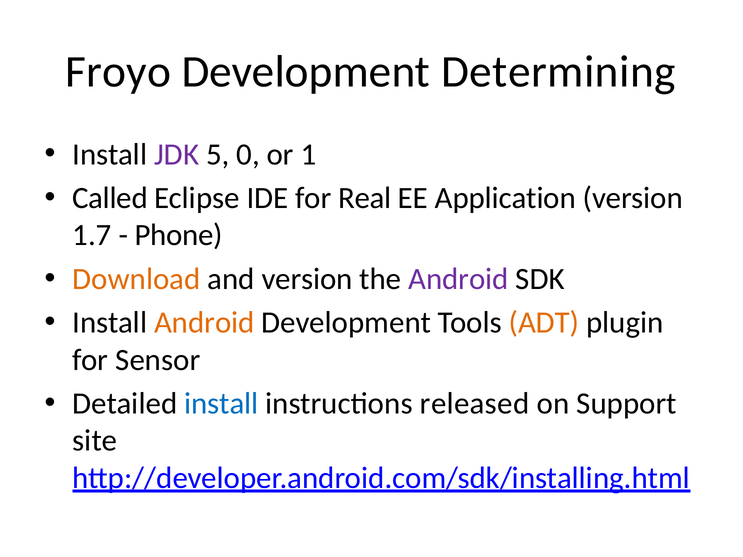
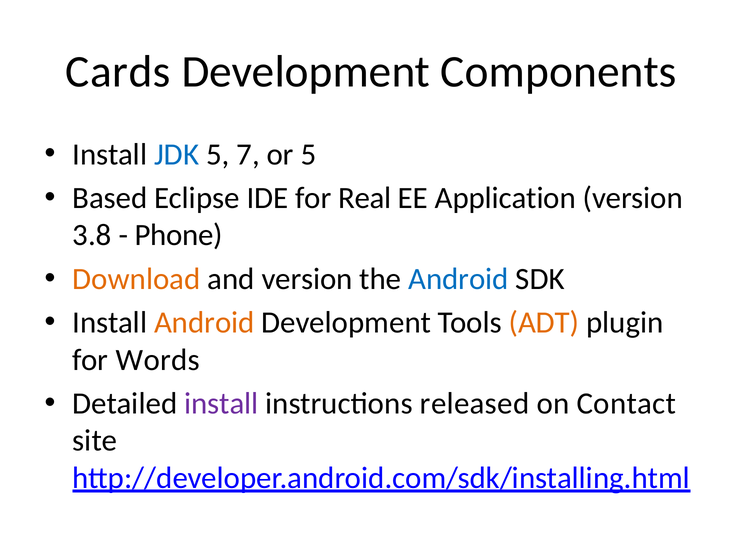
Froyo: Froyo -> Cards (118, 72)
Determining: Determining -> Components (559, 72)
JDK colour: purple -> blue (177, 154)
0: 0 -> 7 (248, 154)
or 1: 1 -> 5 (309, 154)
Called: Called -> Based (110, 198)
1.7: 1.7 -> 3.8 (92, 235)
Android colour: purple -> blue (458, 279)
Sensor: Sensor -> Words (158, 360)
install colour: blue -> purple (221, 404)
Support: Support -> Contact (626, 404)
